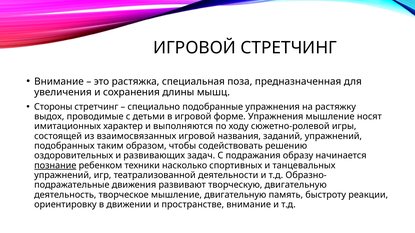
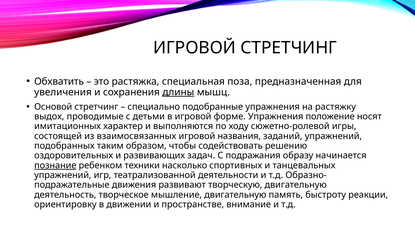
Внимание: Внимание -> Обхватить (59, 82)
длины underline: none -> present (178, 92)
Стороны: Стороны -> Основой (53, 107)
Упражнения мышление: мышление -> положение (330, 117)
